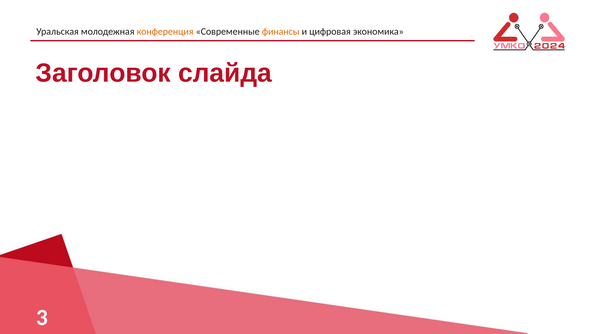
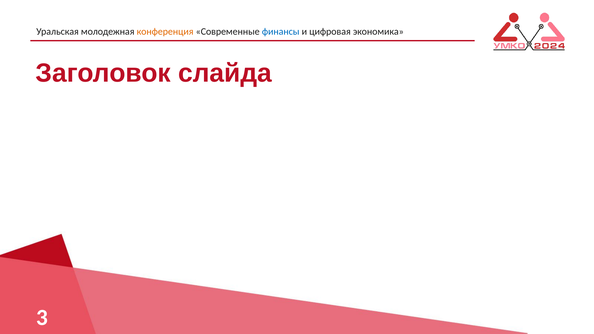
финансы colour: orange -> blue (281, 32)
